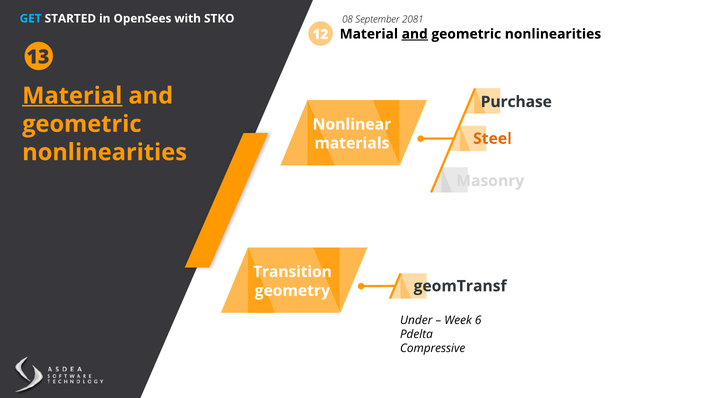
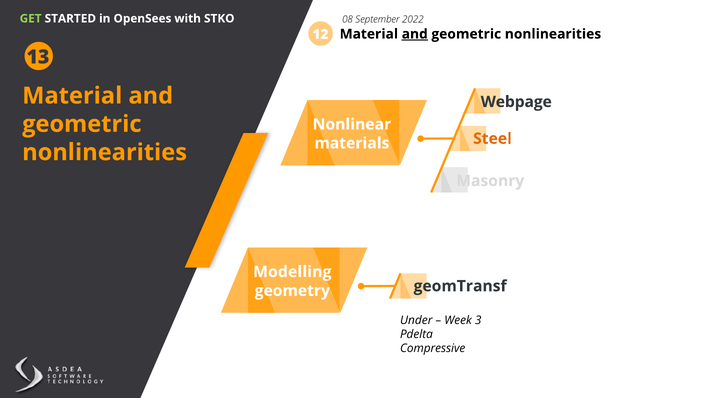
GET colour: light blue -> light green (31, 19)
2081: 2081 -> 2022 (413, 20)
Material underline: present -> none (72, 96)
Purchase: Purchase -> Webpage (516, 102)
Transition: Transition -> Modelling (292, 272)
6: 6 -> 3 (478, 320)
